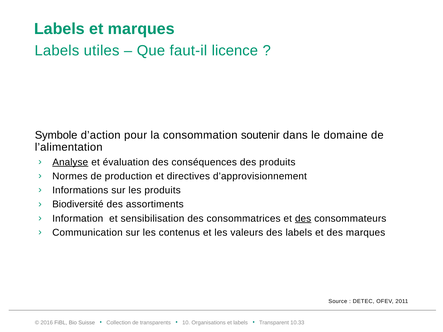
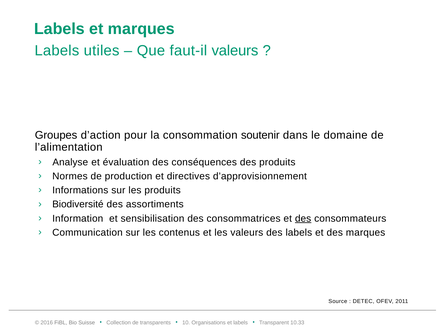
faut-il licence: licence -> valeurs (235, 51)
Symbole: Symbole -> Groupes (56, 135)
Analyse underline: present -> none (70, 162)
